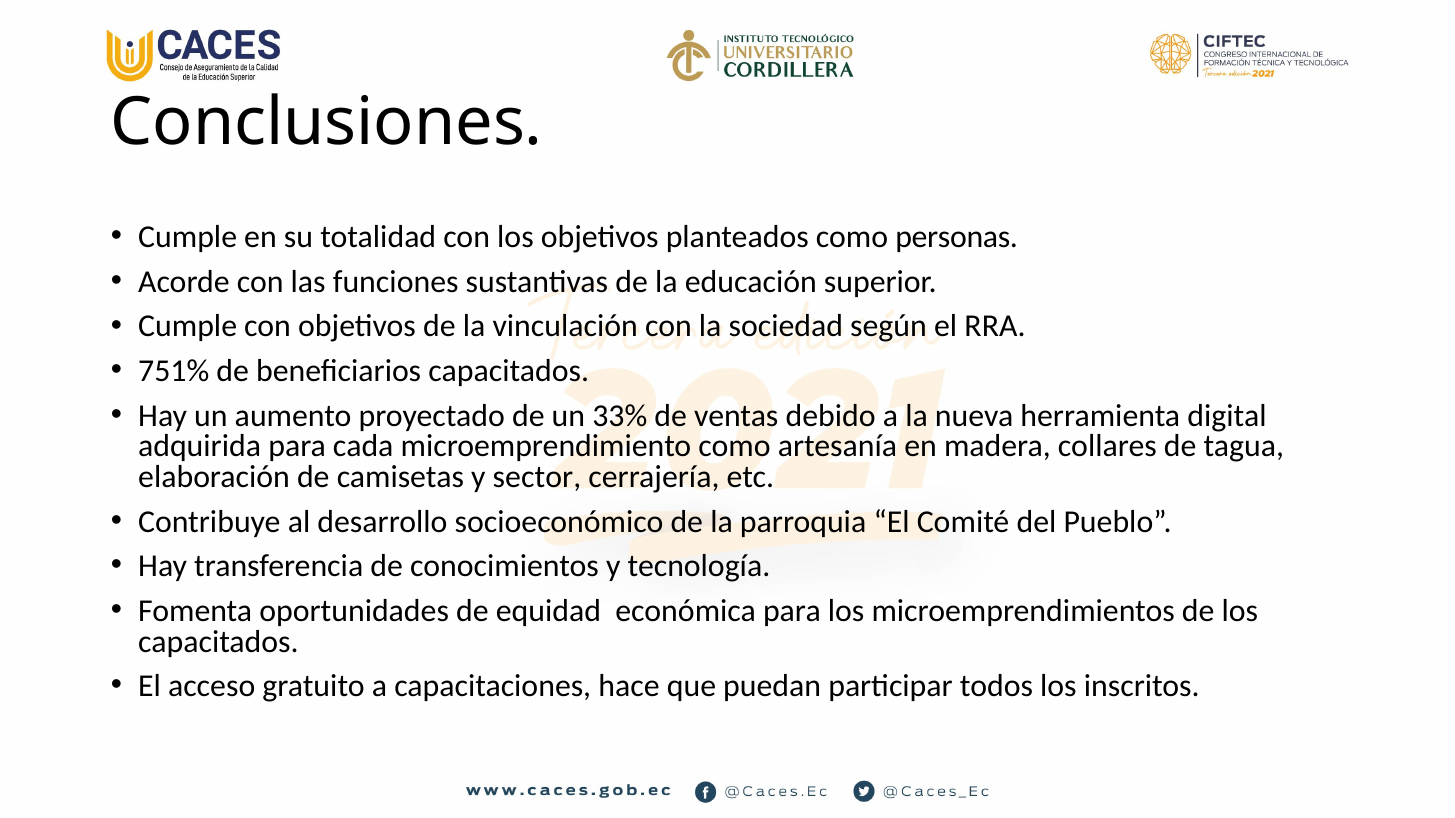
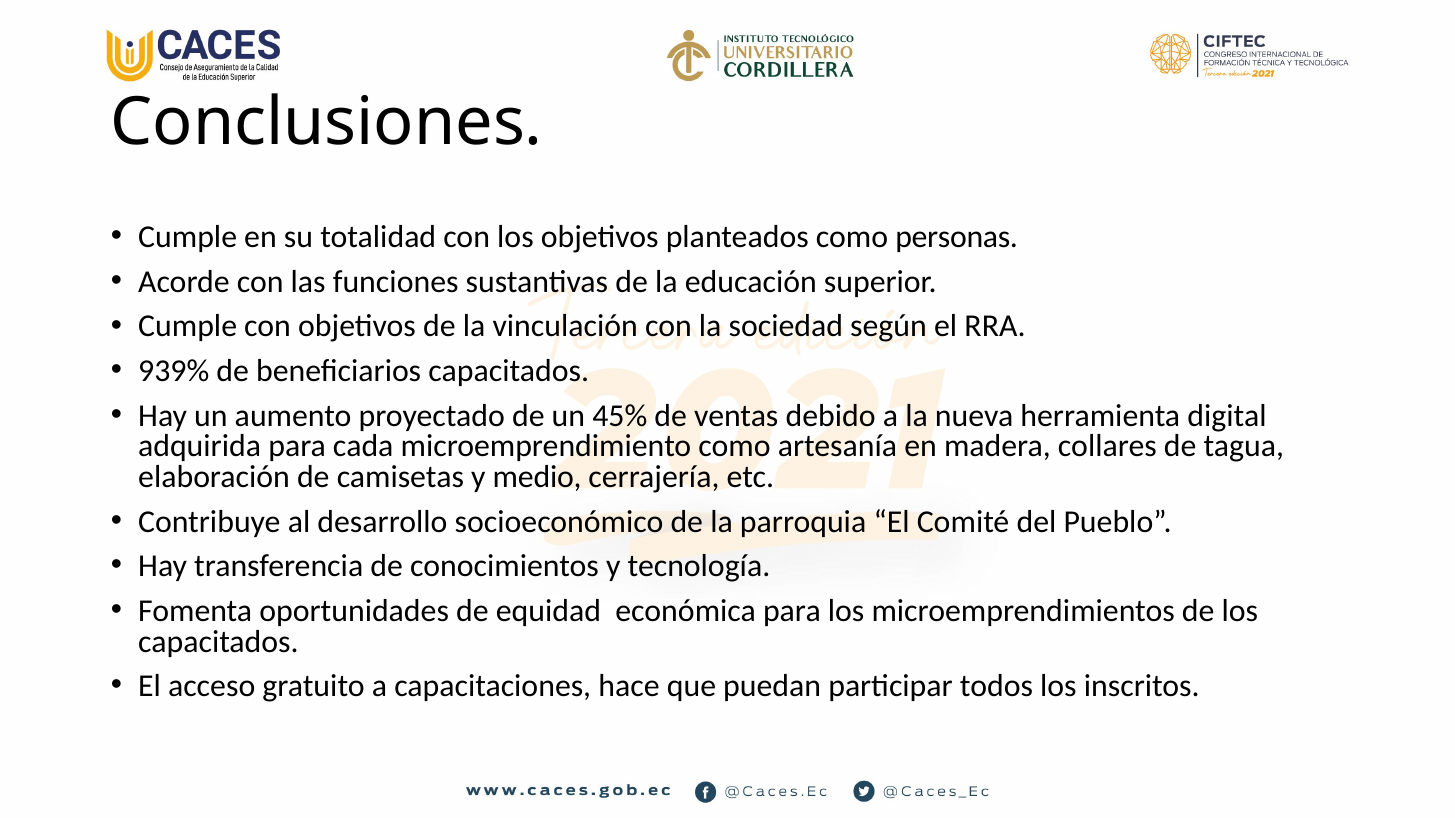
751%: 751% -> 939% (174, 371)
33%: 33% -> 45% (620, 416)
sector: sector -> medio (537, 478)
